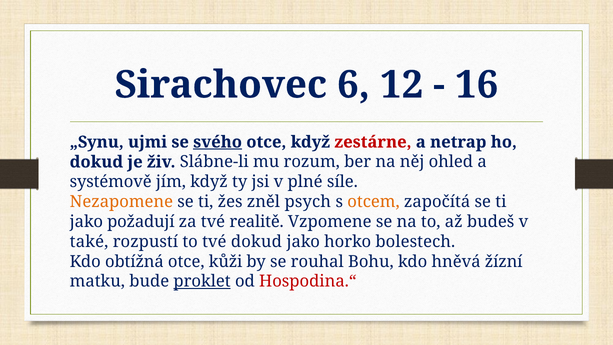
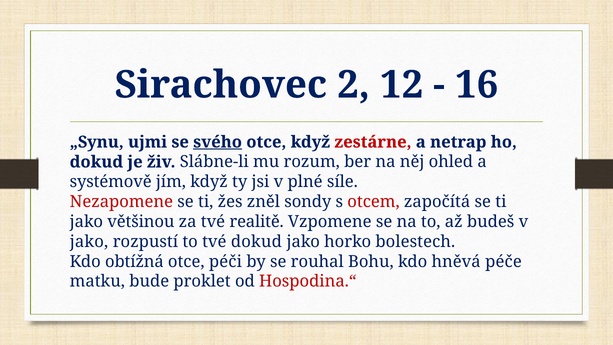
6: 6 -> 2 (354, 85)
Nezapomene colour: orange -> red (121, 202)
psych: psych -> sondy (308, 202)
otcem colour: orange -> red (374, 202)
požadují: požadují -> většinou (141, 222)
také: také -> jako (89, 242)
kůži: kůži -> péči (225, 261)
žízní: žízní -> péče (504, 261)
proklet underline: present -> none (202, 281)
